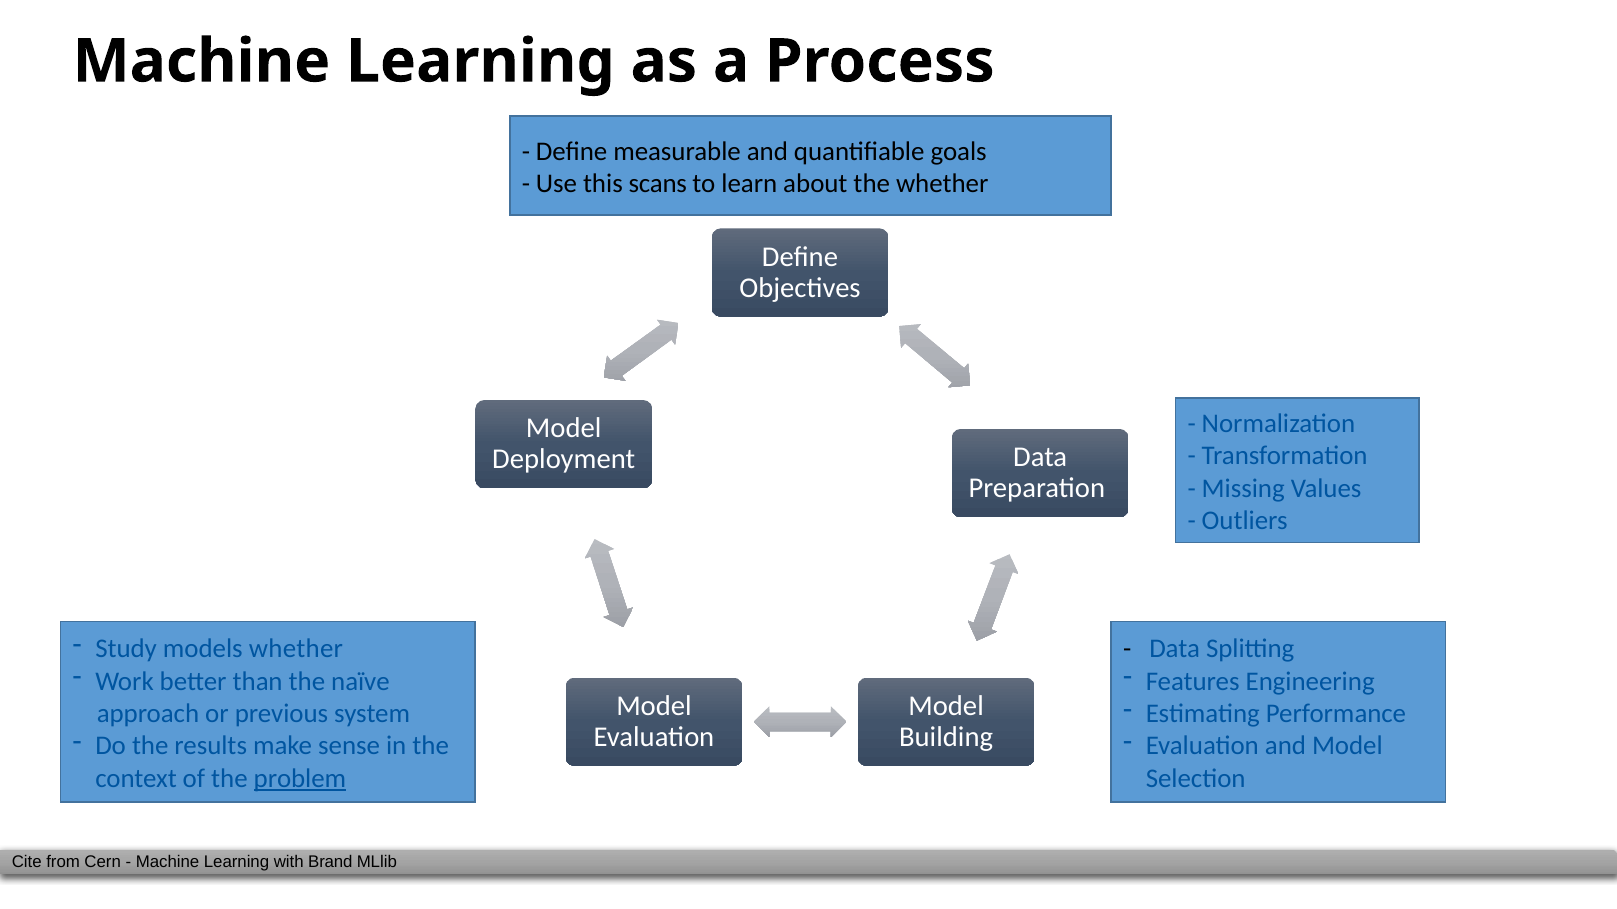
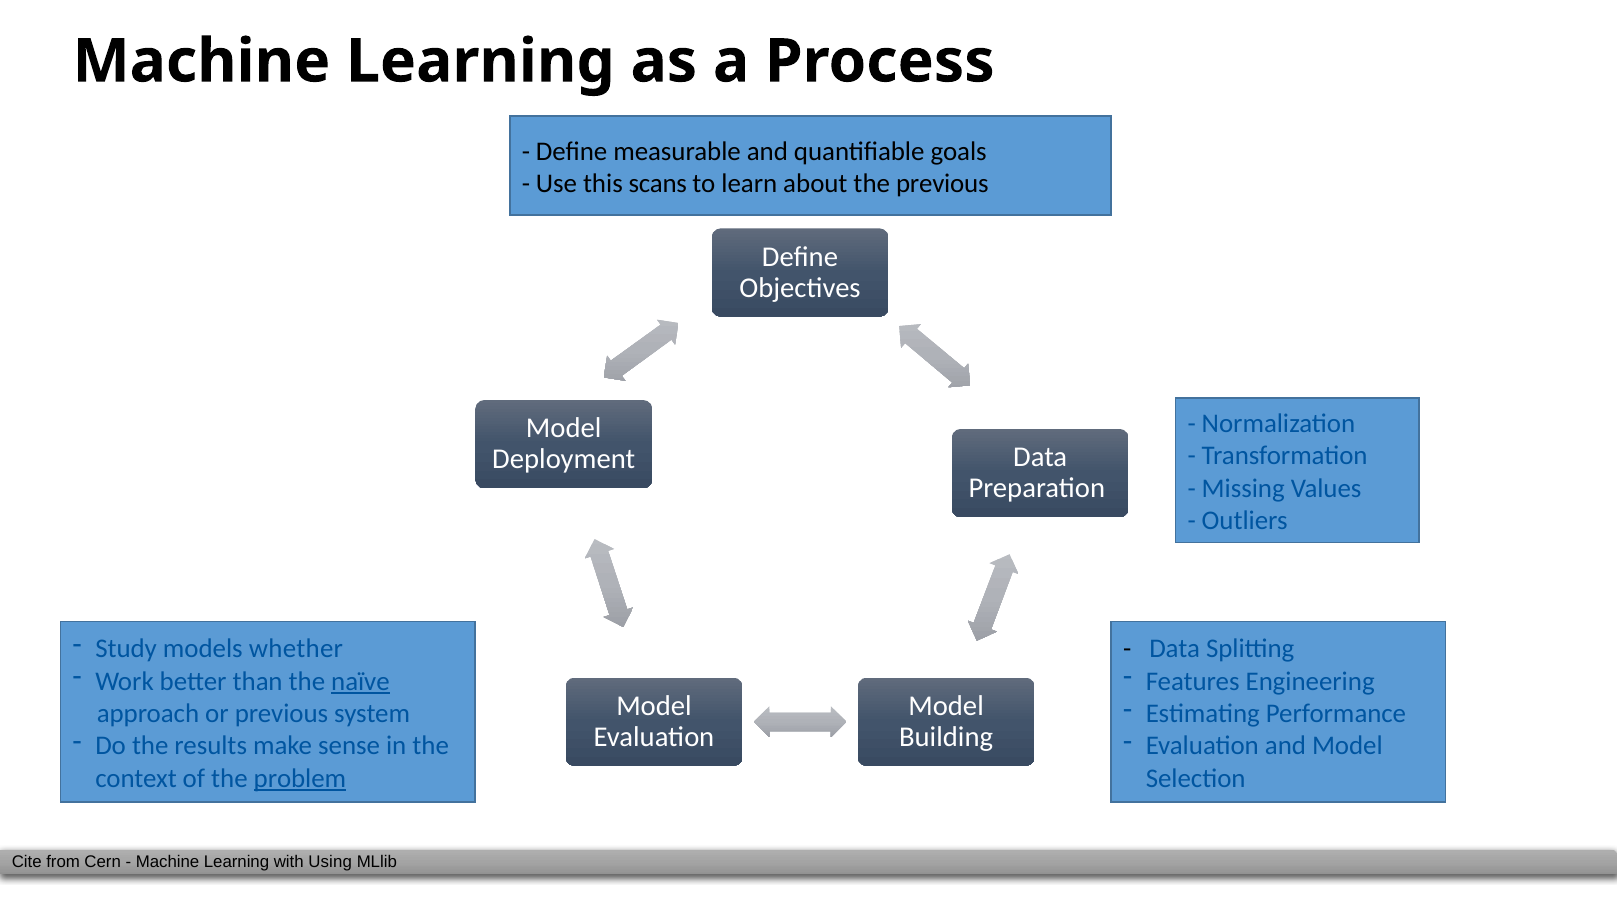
the whether: whether -> previous (942, 184)
naïve underline: none -> present (360, 682)
Brand: Brand -> Using (330, 863)
